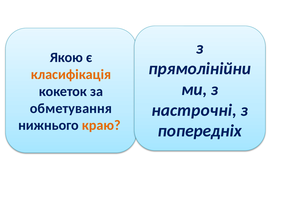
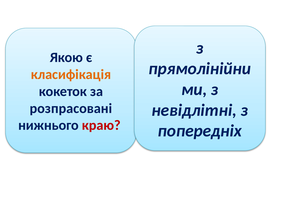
обметування: обметування -> розпрасовані (71, 108)
настрочні: настрочні -> невідлітні (194, 110)
краю colour: orange -> red (101, 125)
